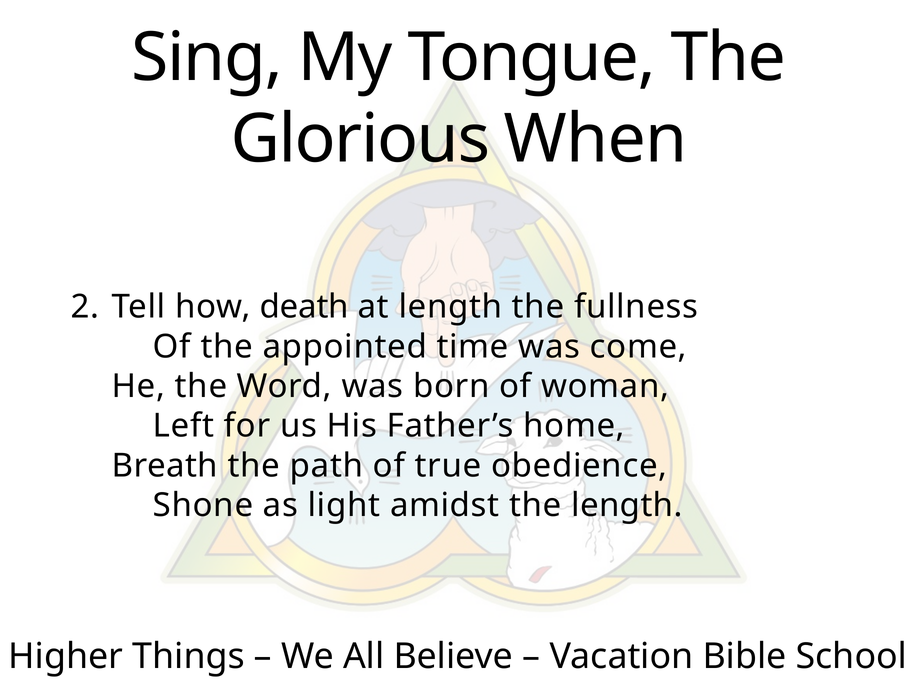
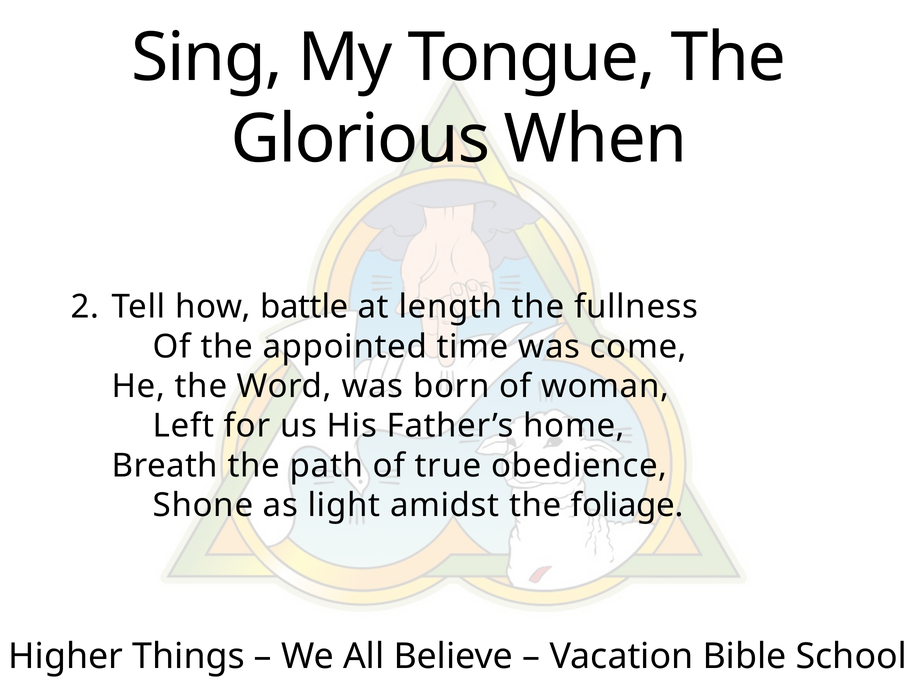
death: death -> battle (304, 307)
the length: length -> foliage (627, 505)
